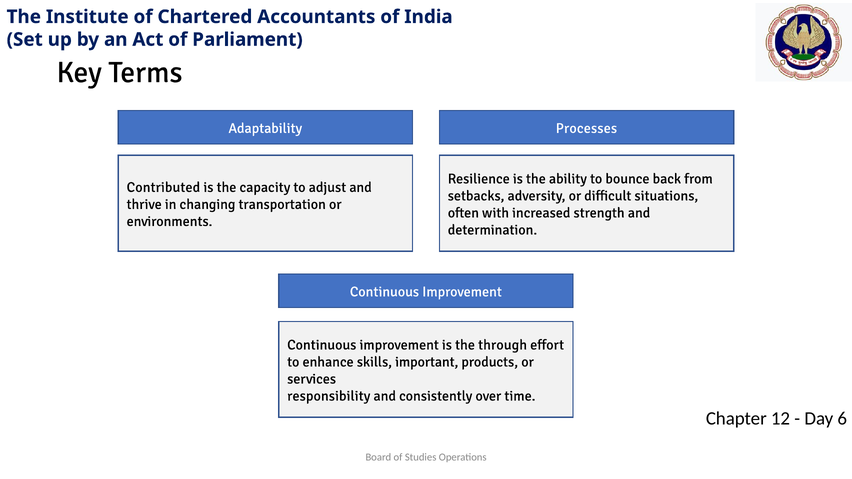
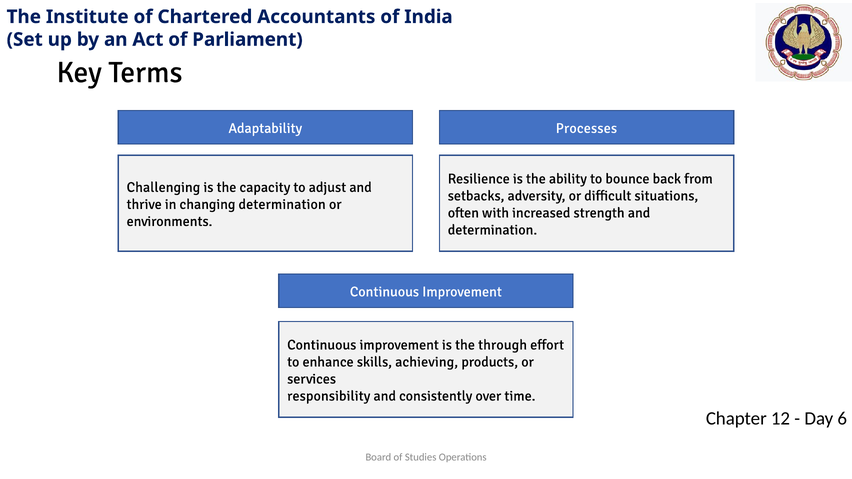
Contributed: Contributed -> Challenging (163, 187)
changing transportation: transportation -> determination (282, 204)
important: important -> achieving (427, 362)
